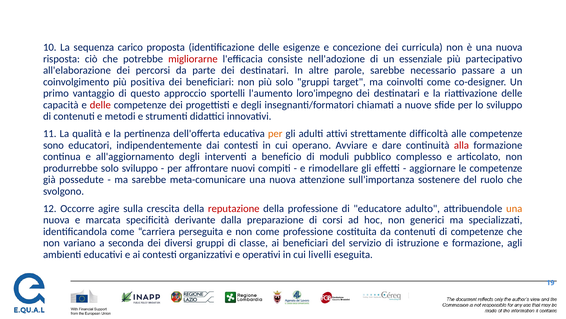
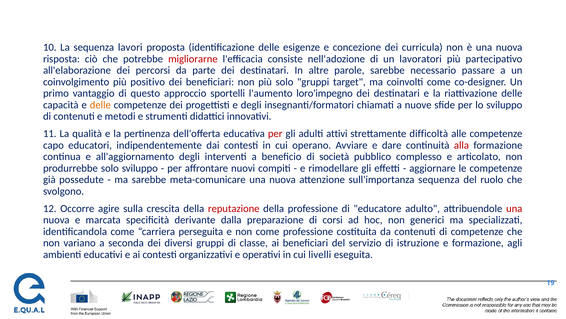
carico: carico -> lavori (130, 47)
essenziale: essenziale -> lavoratori (421, 59)
positiva: positiva -> positivo (148, 82)
delle colour: red -> orange (100, 105)
per colour: orange -> red (275, 134)
sono: sono -> capo (53, 145)
moduli: moduli -> società (334, 156)
sull'importanza sostenere: sostenere -> sequenza (439, 179)
una colour: orange -> red (514, 208)
